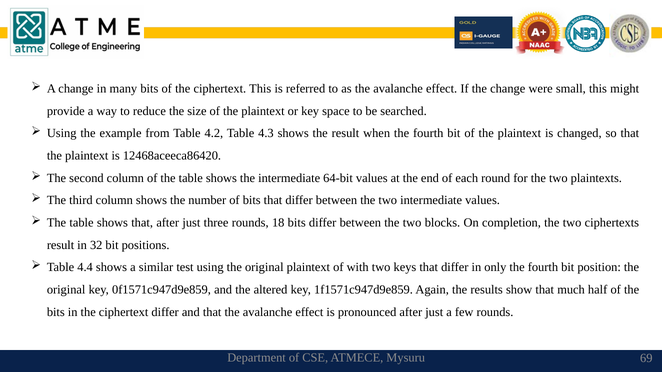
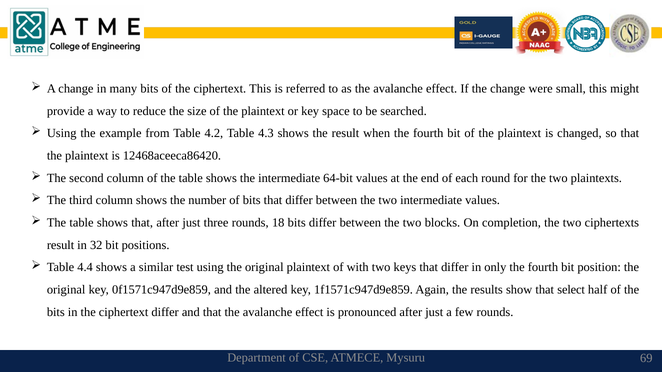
much: much -> select (571, 290)
